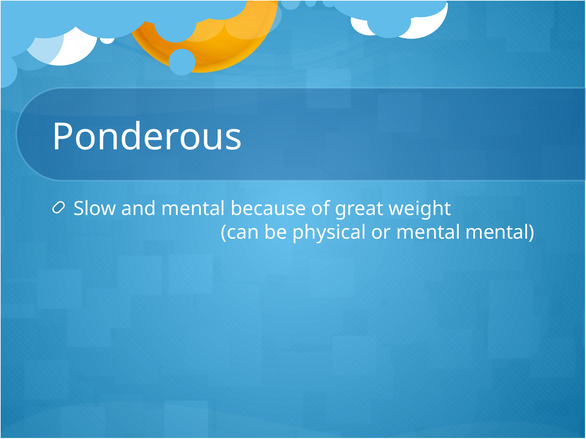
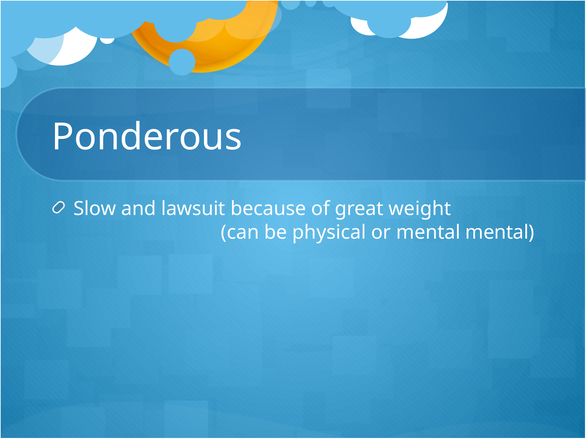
and mental: mental -> lawsuit (193, 209)
